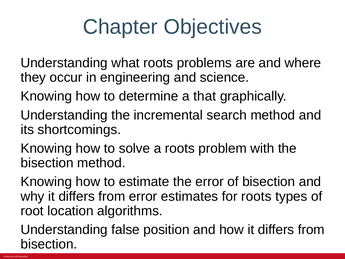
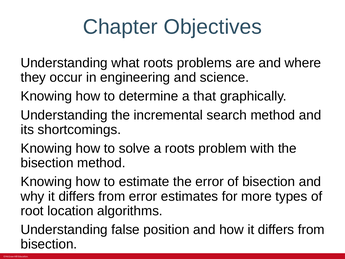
for roots: roots -> more (256, 196)
